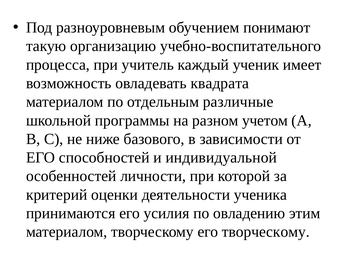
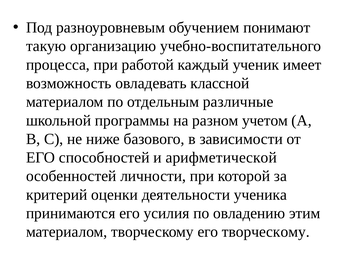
учитель: учитель -> работой (148, 64)
квадрата: квадрата -> классной (220, 83)
индивидуальной: индивидуальной -> арифметической (221, 157)
